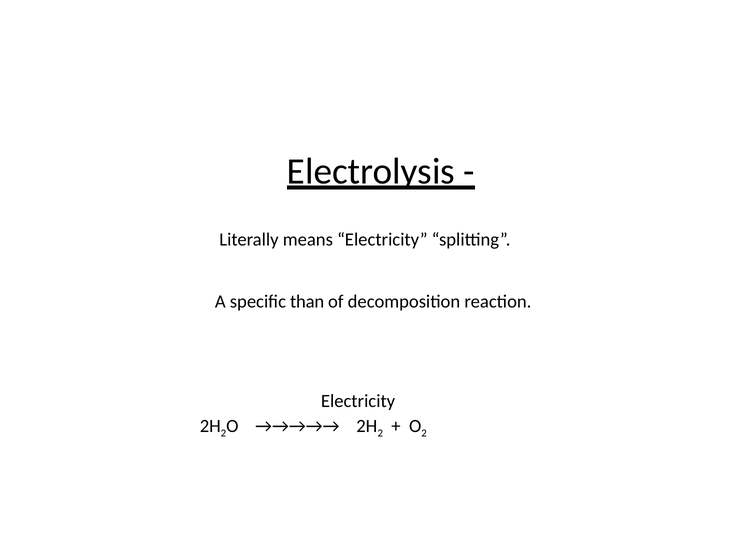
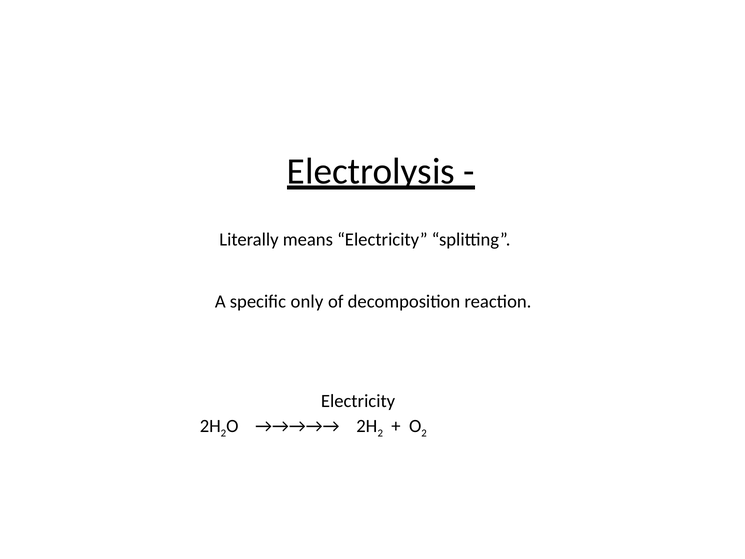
than: than -> only (307, 302)
